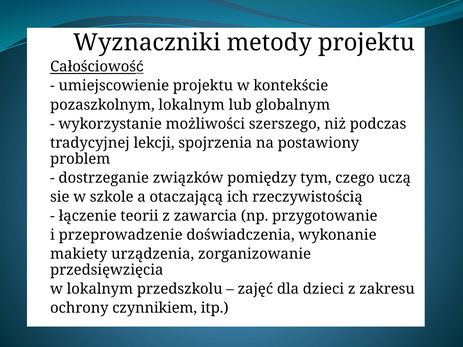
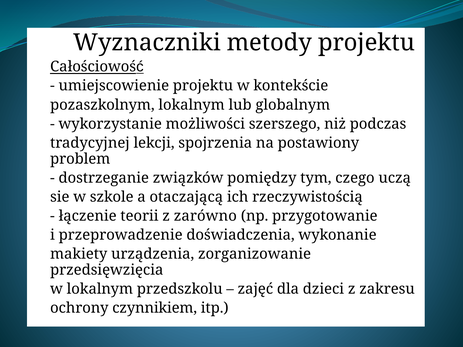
zawarcia: zawarcia -> zarówno (205, 216)
